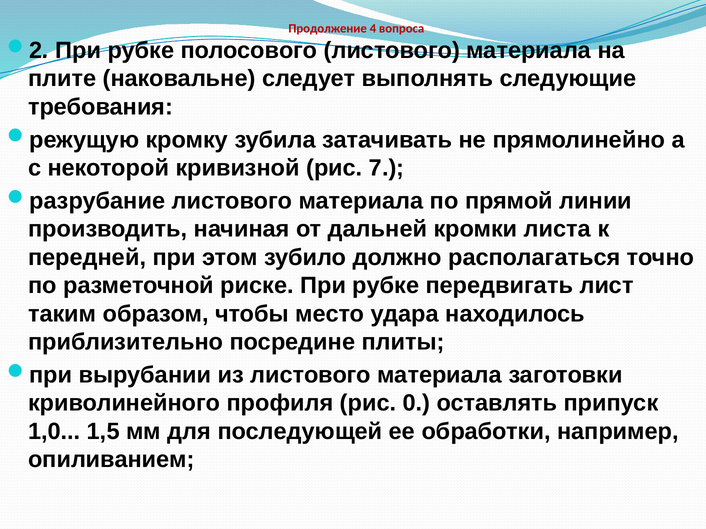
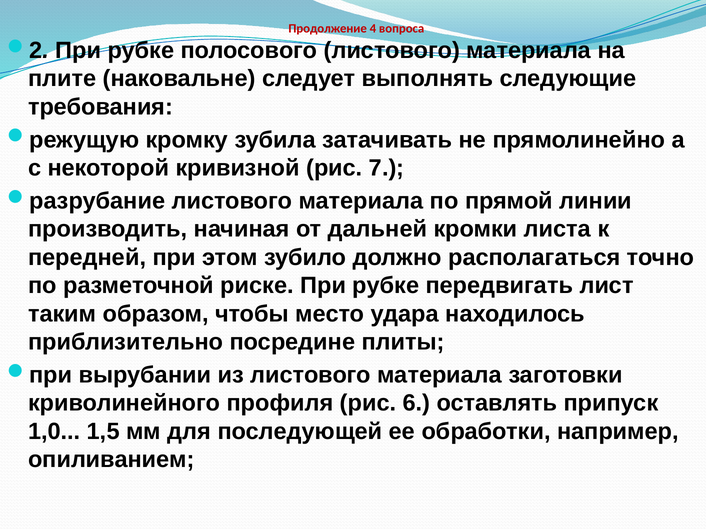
0: 0 -> 6 (416, 403)
